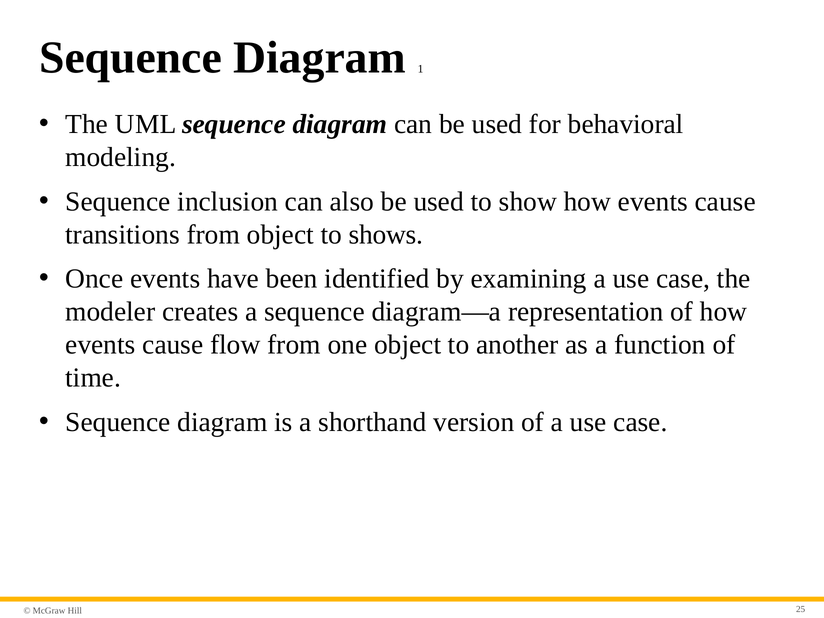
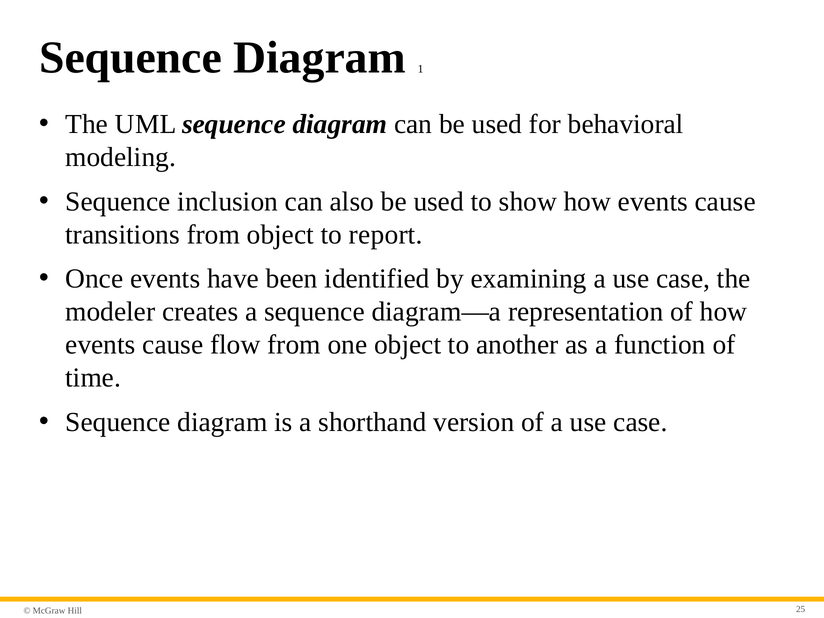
shows: shows -> report (386, 234)
